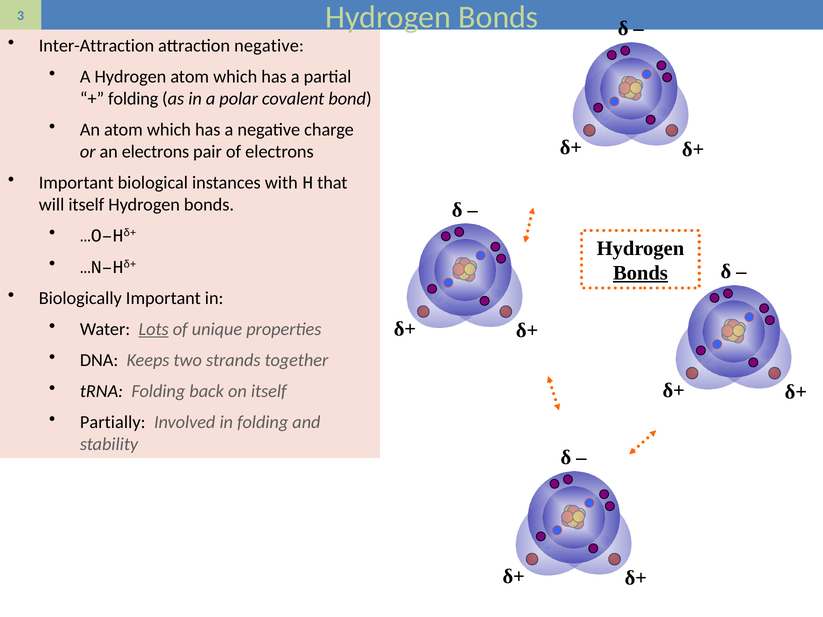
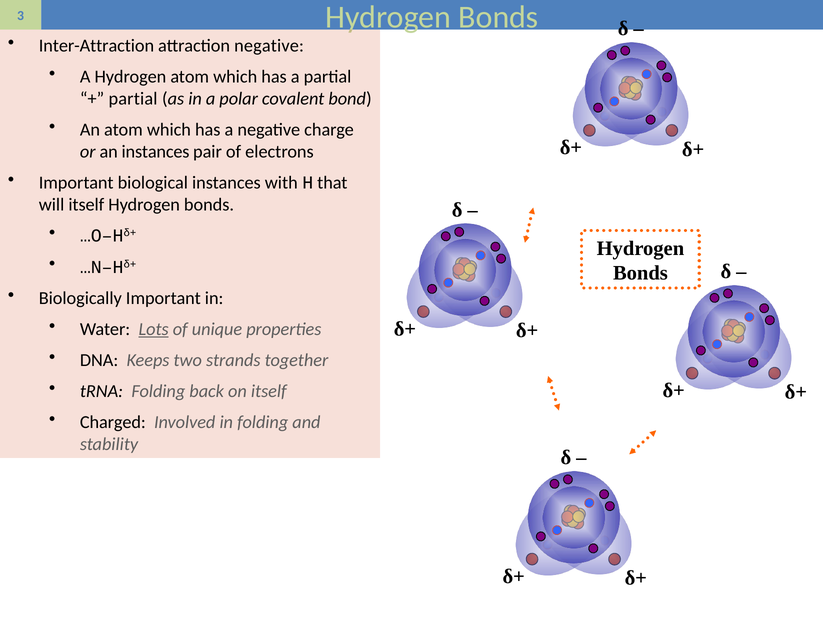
folding: folding -> partial (133, 99)
an electrons: electrons -> instances (156, 152)
Bonds underline: present -> none (640, 273)
Partially: Partially -> Charged (113, 422)
